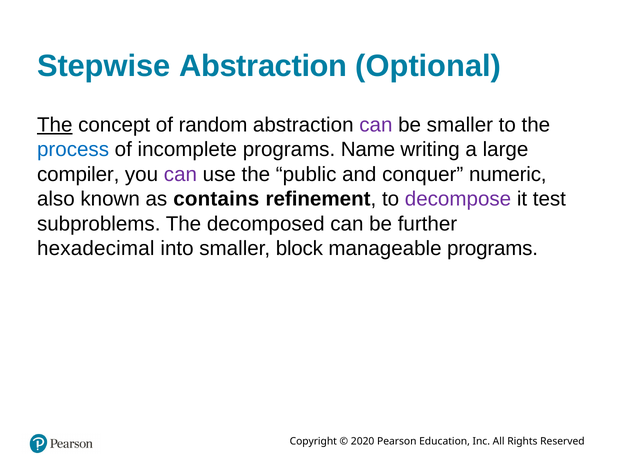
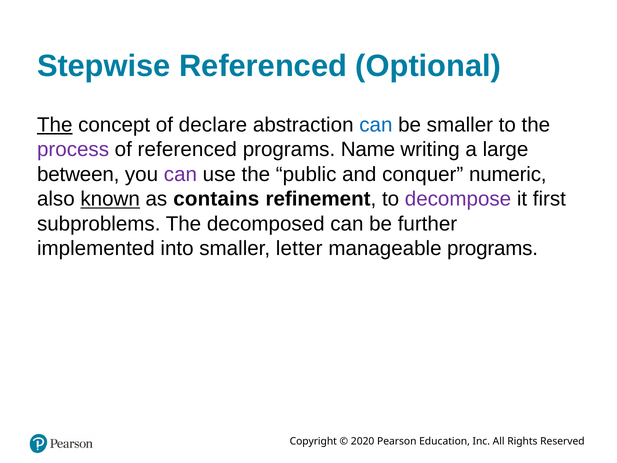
Stepwise Abstraction: Abstraction -> Referenced (263, 66)
random: random -> declare (213, 125)
can colour: purple -> blue (376, 125)
process colour: blue -> purple (73, 150)
of incomplete: incomplete -> referenced (187, 150)
compiler: compiler -> between (78, 174)
known underline: none -> present (110, 199)
test: test -> first (549, 199)
hexadecimal: hexadecimal -> implemented (96, 248)
block: block -> letter (299, 248)
